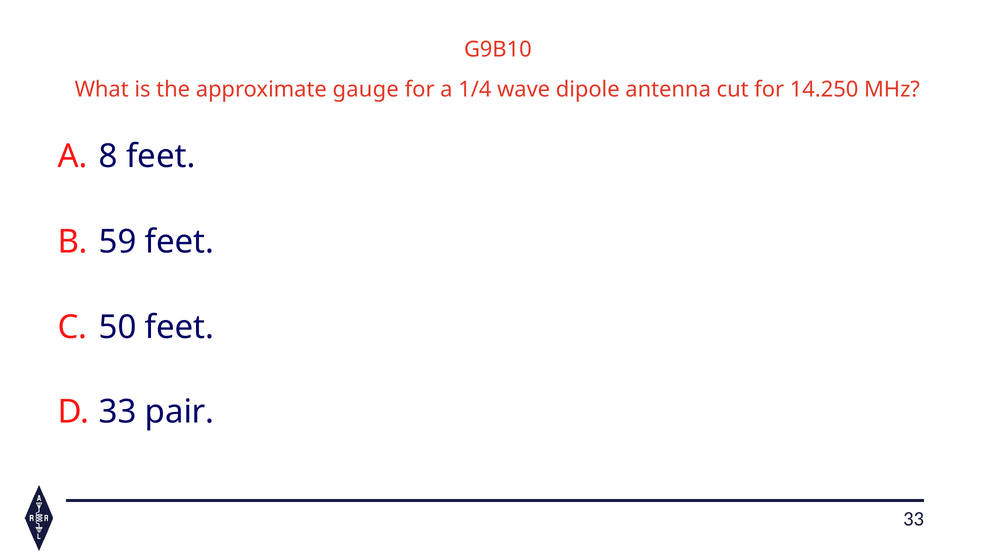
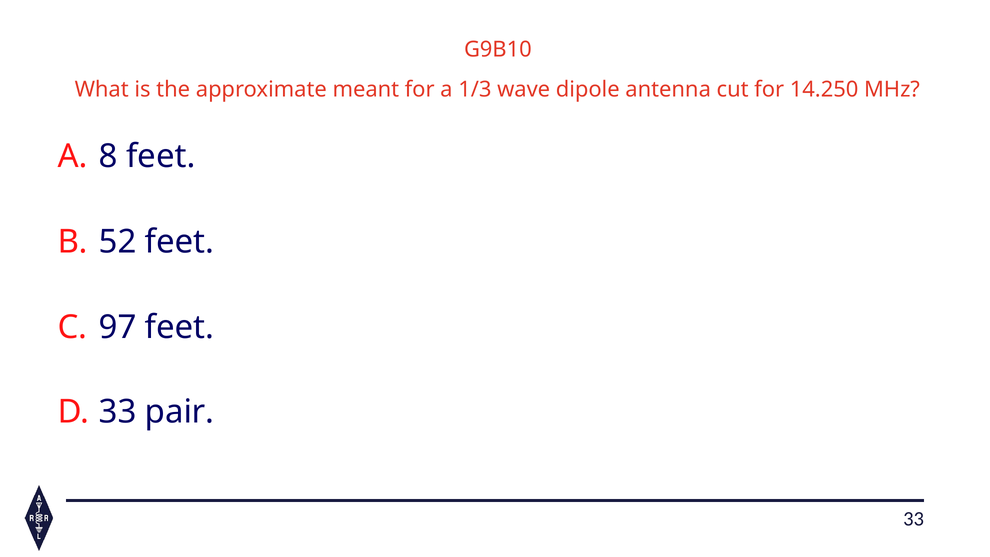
gauge: gauge -> meant (366, 89)
1/4: 1/4 -> 1/3 (475, 89)
59: 59 -> 52 (118, 242)
50: 50 -> 97 (118, 327)
